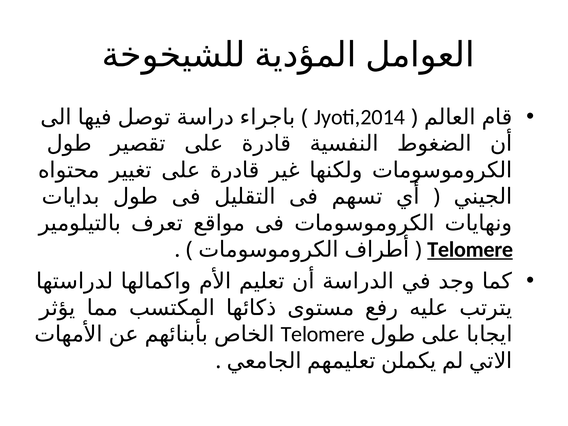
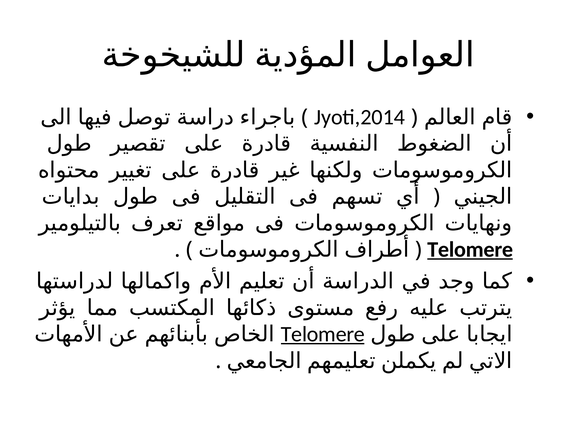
Telomere underline: none -> present (323, 334)
